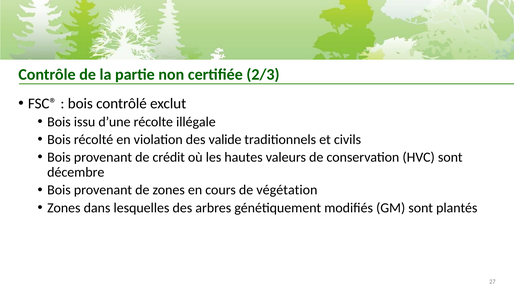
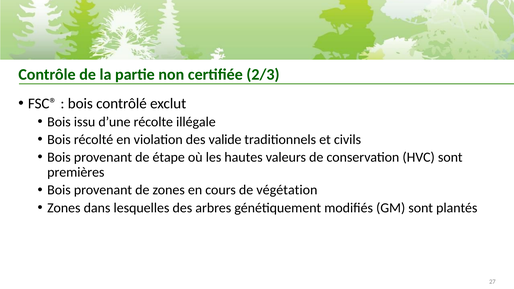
crédit: crédit -> étape (169, 157)
décembre: décembre -> premières (76, 172)
